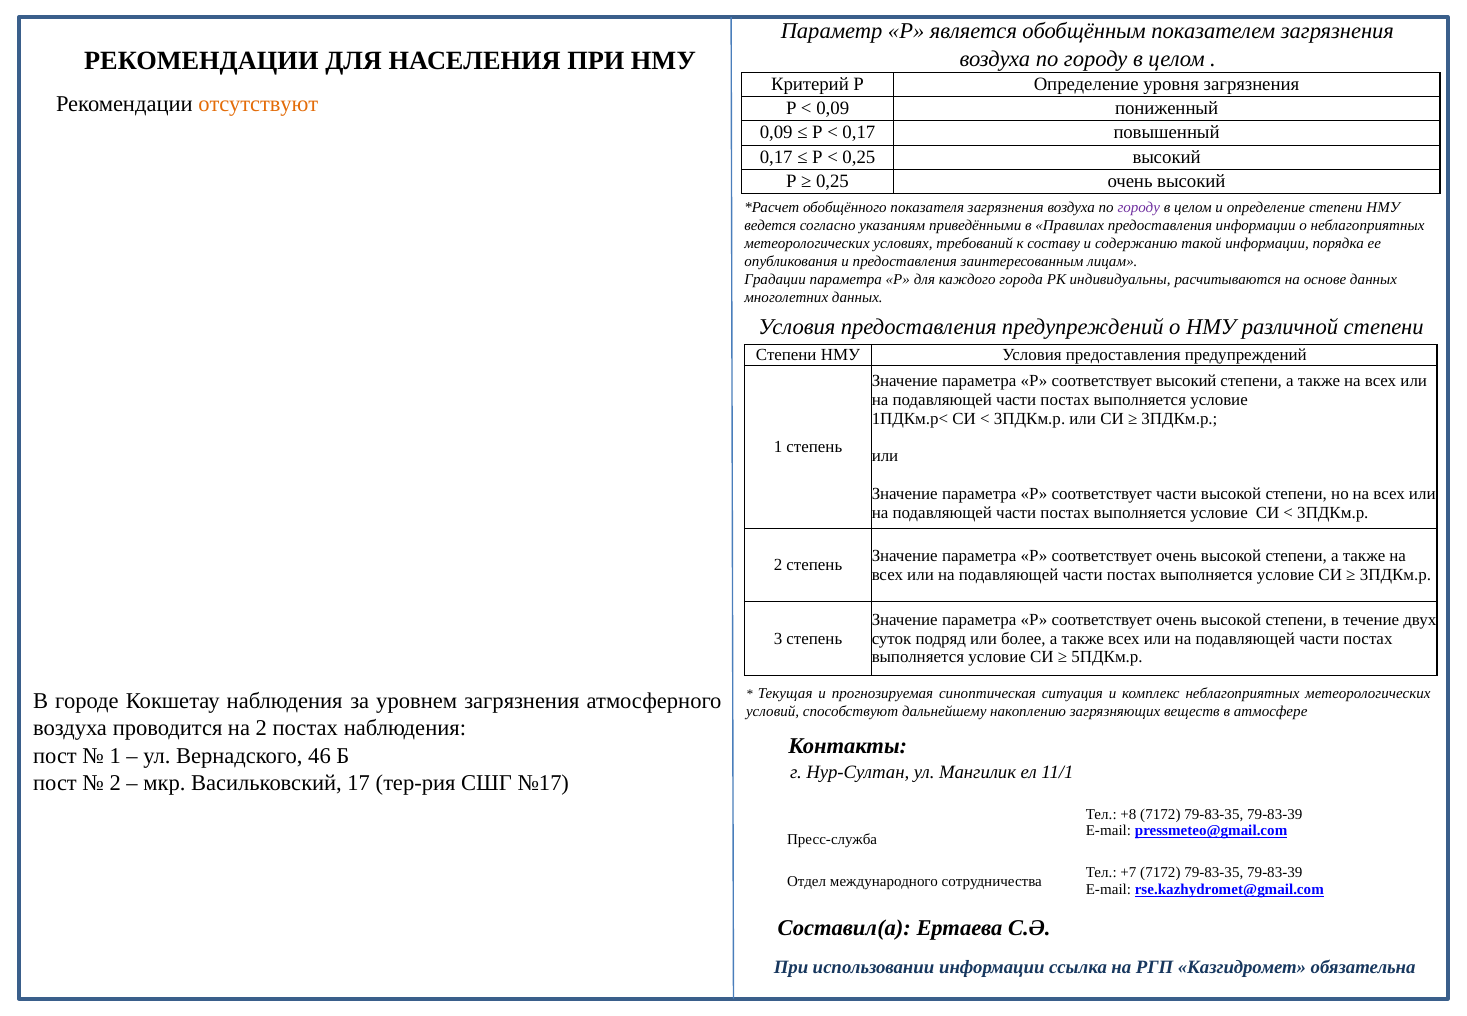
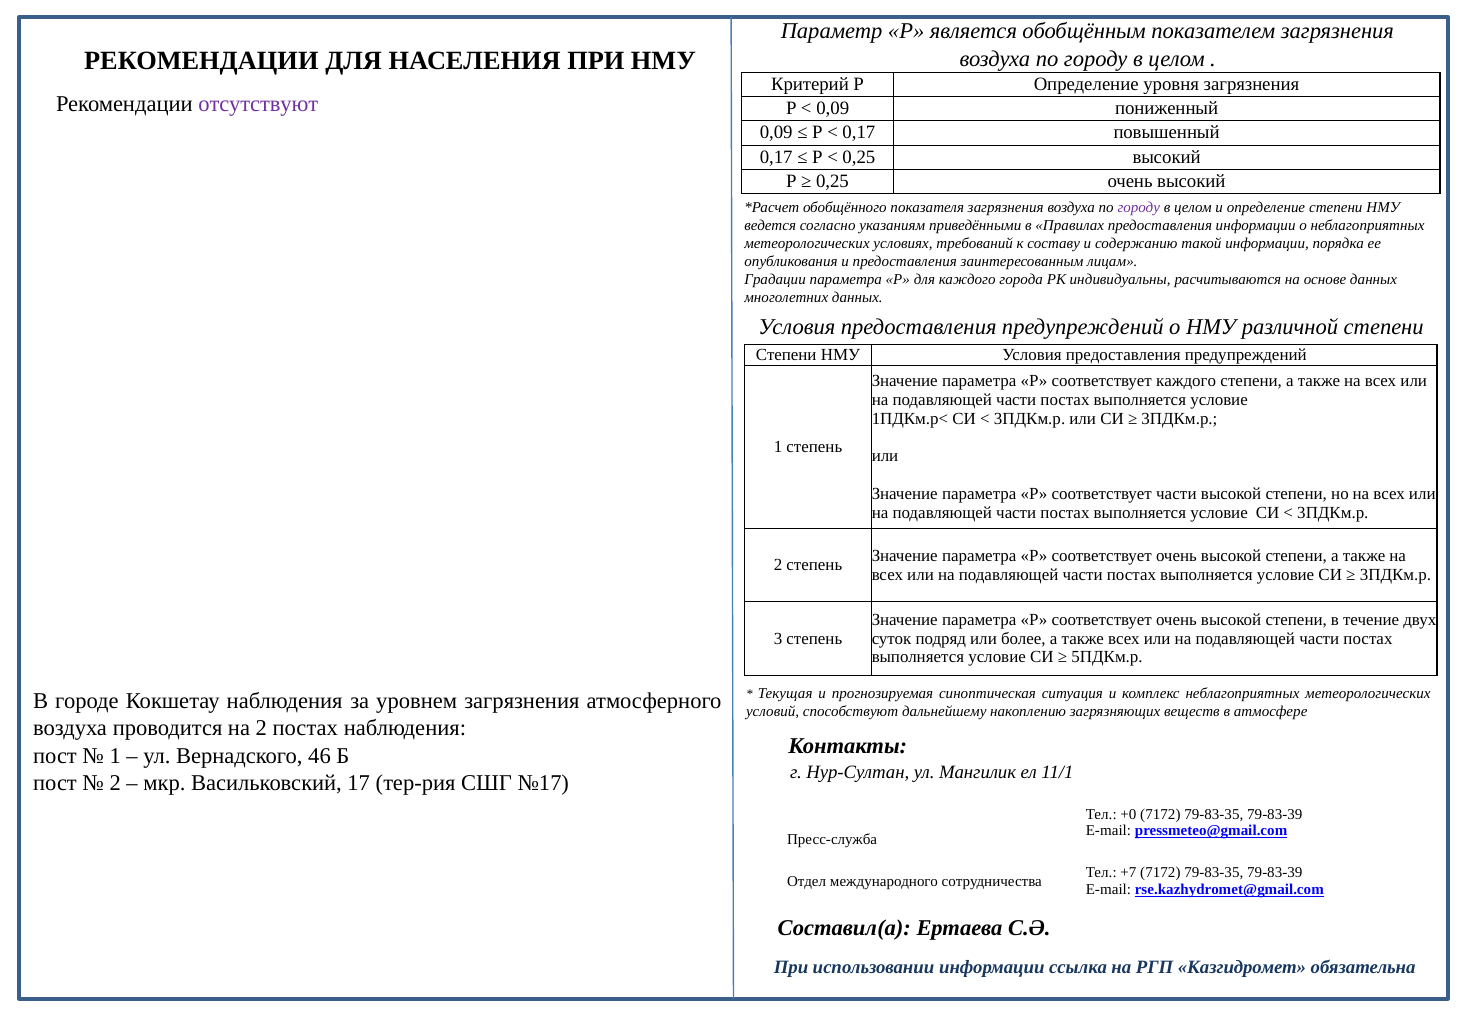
отсутствуют colour: orange -> purple (258, 104)
соответствует высокий: высокий -> каждого (1186, 381)
+8: +8 -> +0 (1128, 814)
